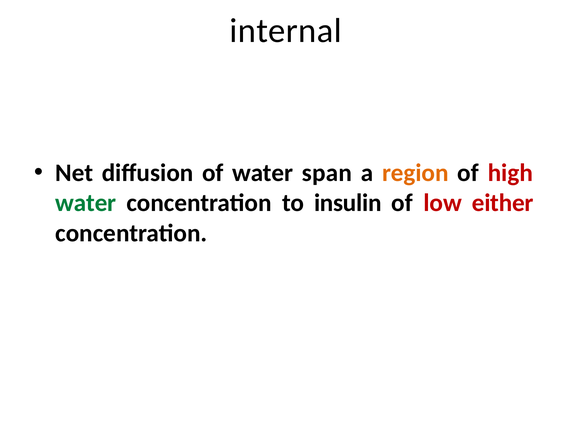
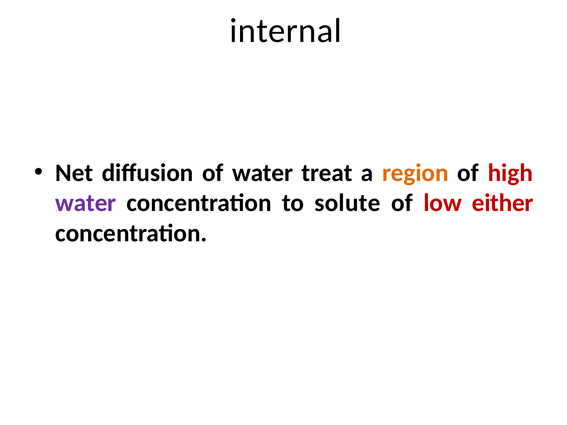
span: span -> treat (327, 173)
water colour: green -> purple (86, 203)
insulin: insulin -> solute (348, 203)
